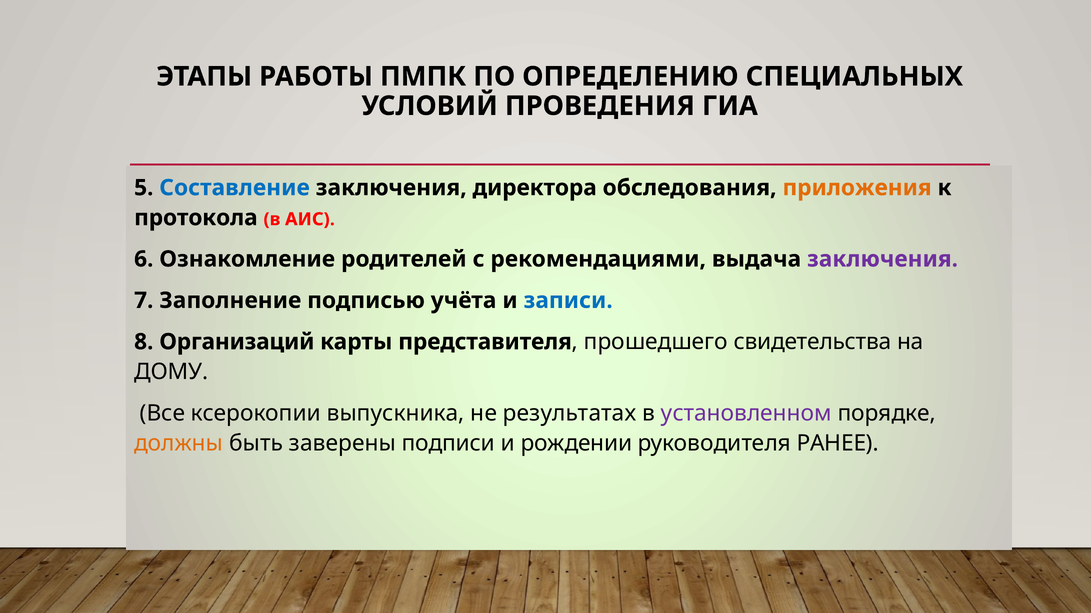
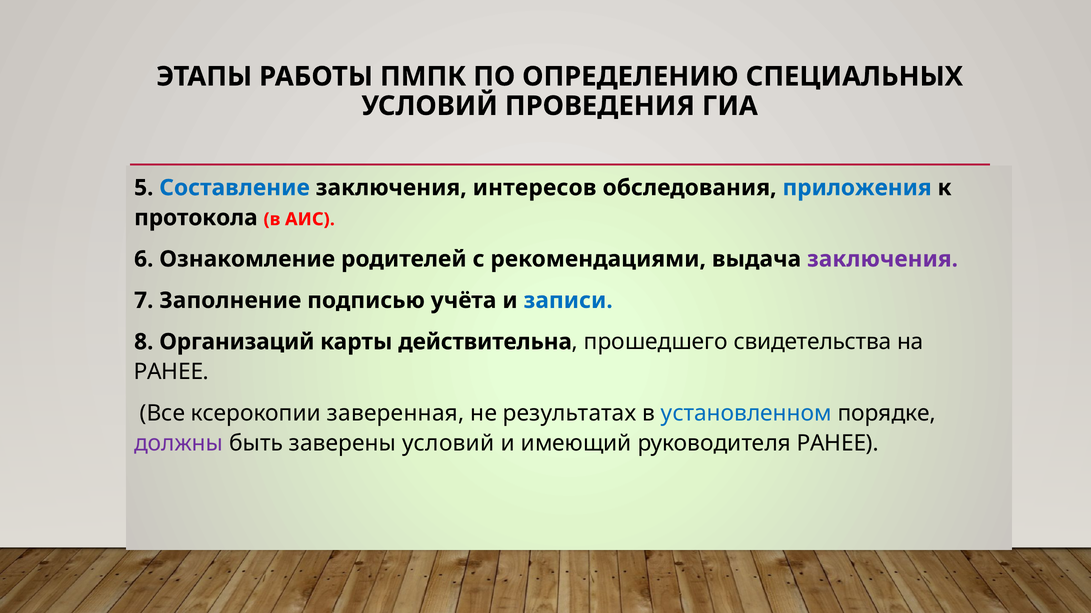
директора: директора -> интересов (535, 188)
приложения colour: orange -> blue (857, 188)
представителя: представителя -> действительна (485, 342)
ДОМУ: ДОМУ -> РАНЕЕ (171, 372)
выпускника: выпускника -> заверенная (396, 414)
установленном colour: purple -> blue (746, 414)
должны colour: orange -> purple (179, 444)
заверены подписи: подписи -> условий (448, 444)
рождении: рождении -> имеющий (576, 444)
